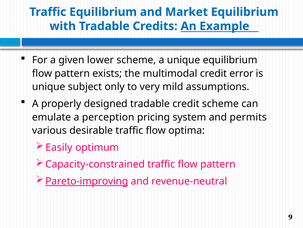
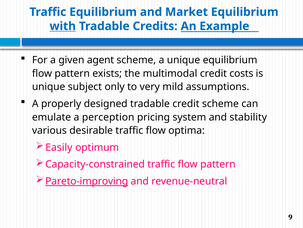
with underline: none -> present (63, 26)
lower: lower -> agent (101, 60)
error: error -> costs (241, 73)
permits: permits -> stability (248, 117)
